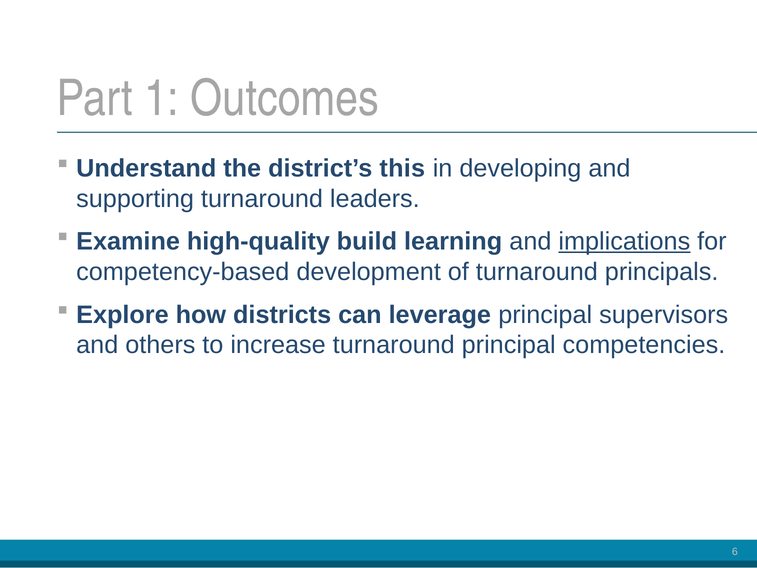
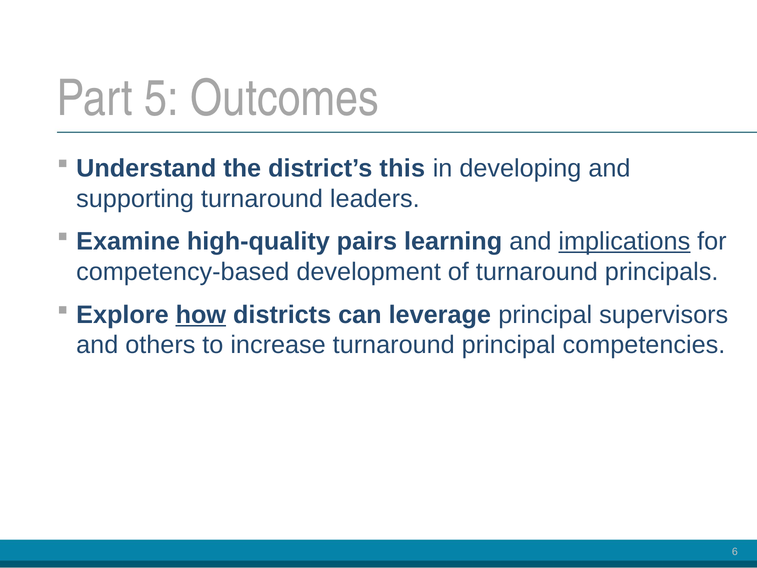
1: 1 -> 5 (162, 99)
build: build -> pairs (367, 241)
how underline: none -> present (201, 315)
